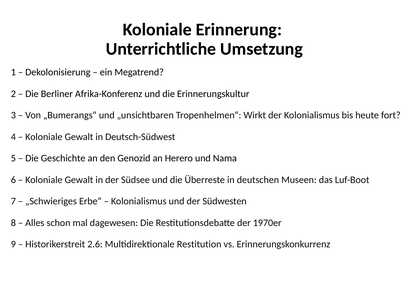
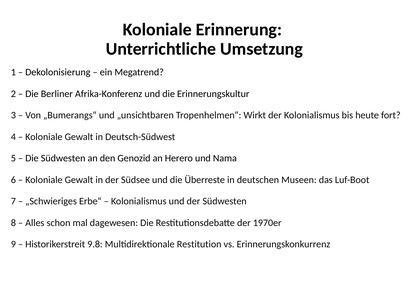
Die Geschichte: Geschichte -> Südwesten (63, 158)
2.6: 2.6 -> 9.8 (95, 244)
